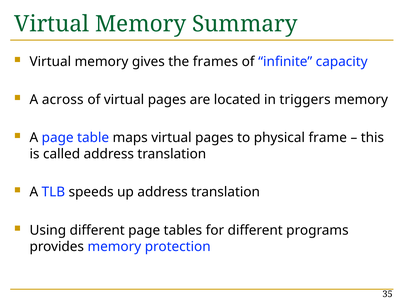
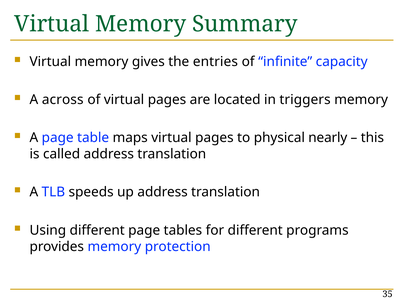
frames: frames -> entries (215, 61)
frame: frame -> nearly (328, 137)
